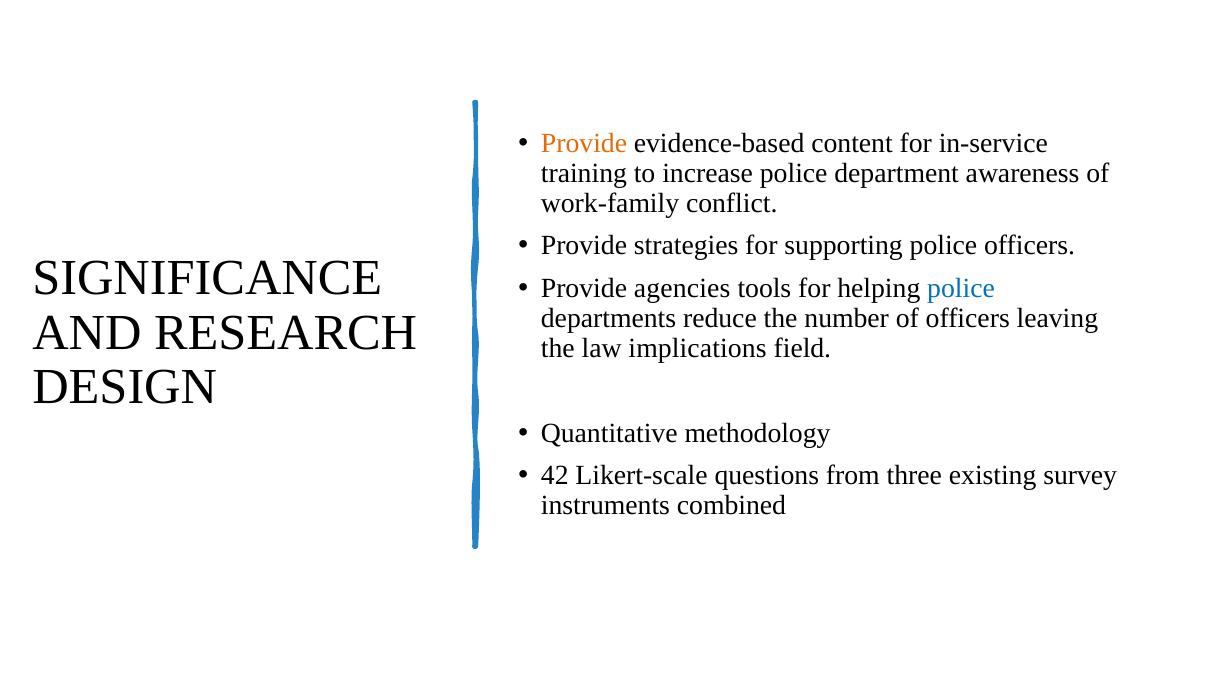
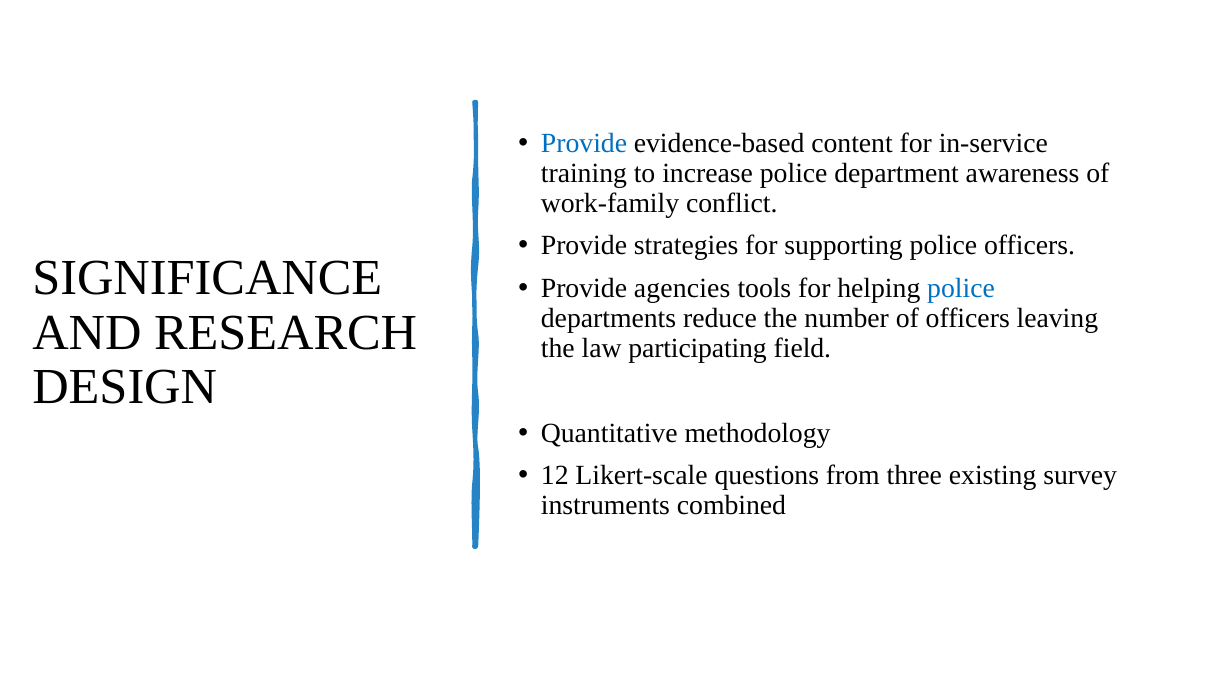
Provide colour: orange -> blue (584, 143)
implications: implications -> participating (698, 348)
42: 42 -> 12 (555, 476)
